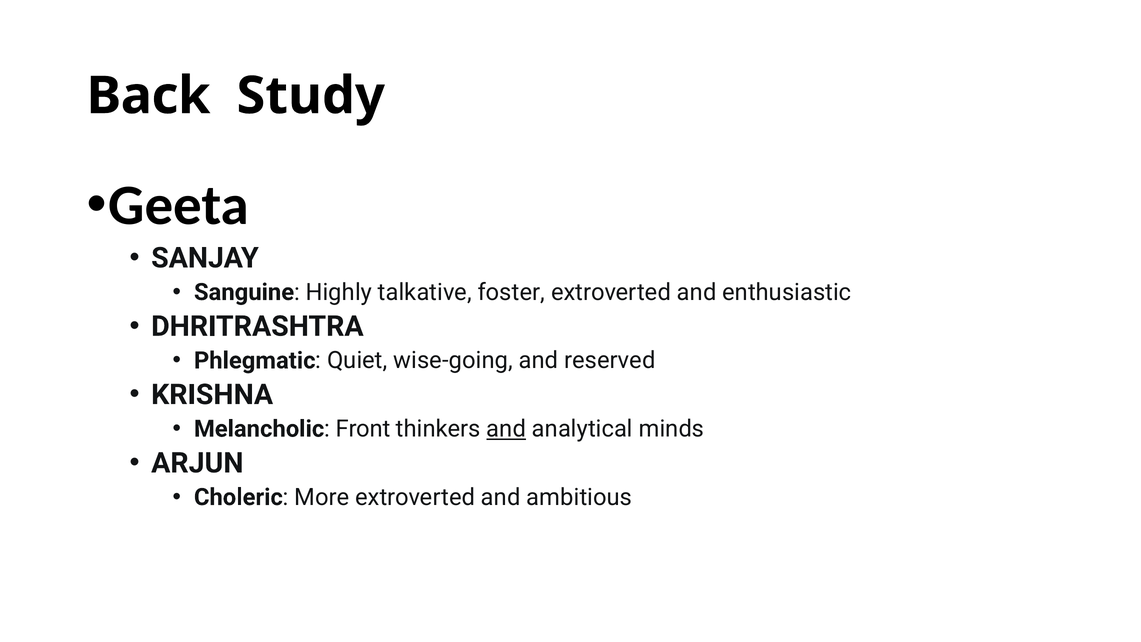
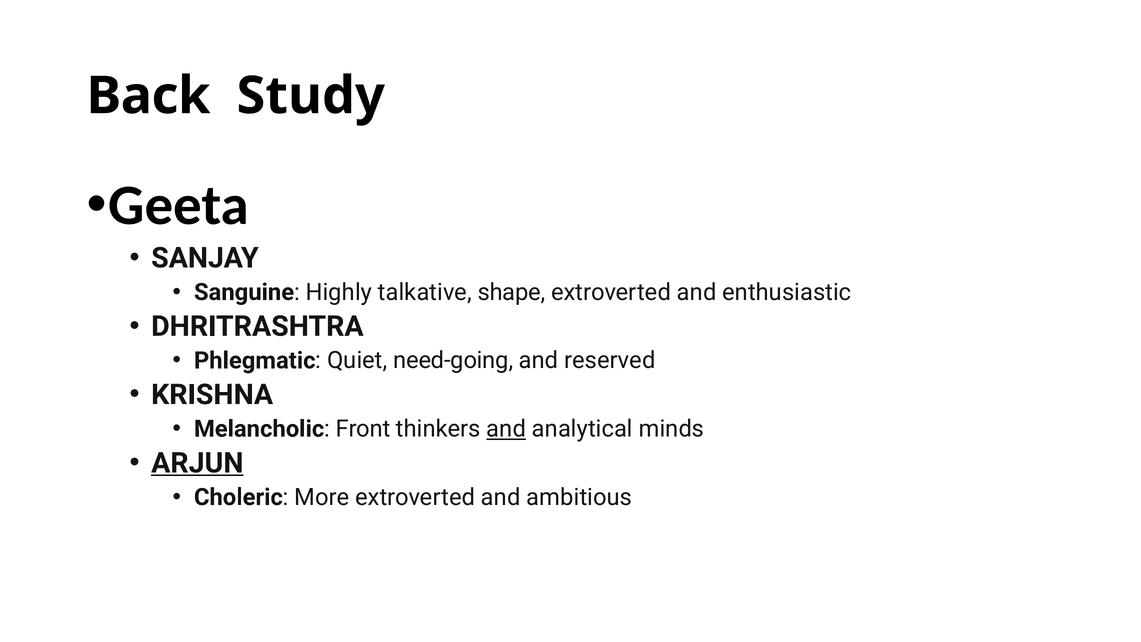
foster: foster -> shape (511, 292)
wise-going: wise-going -> need-going (453, 360)
ARJUN underline: none -> present (197, 463)
